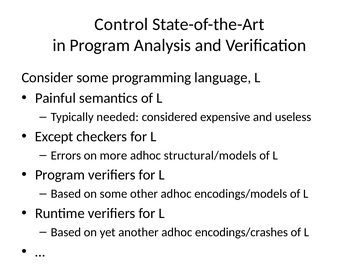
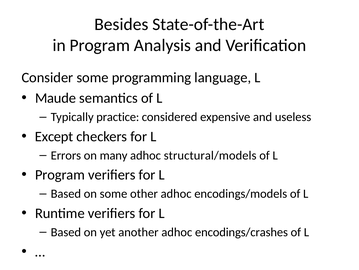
Control: Control -> Besides (121, 24)
Painful: Painful -> Maude (56, 98)
needed: needed -> practice (118, 117)
more: more -> many (114, 155)
